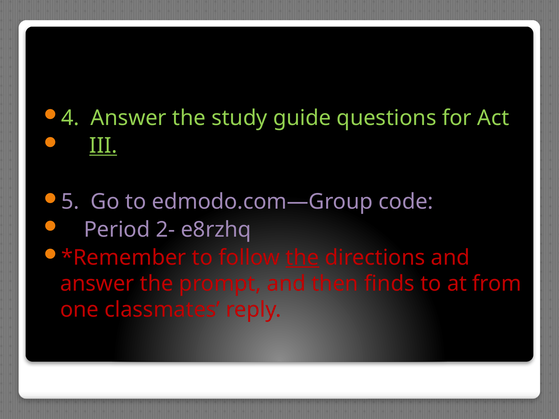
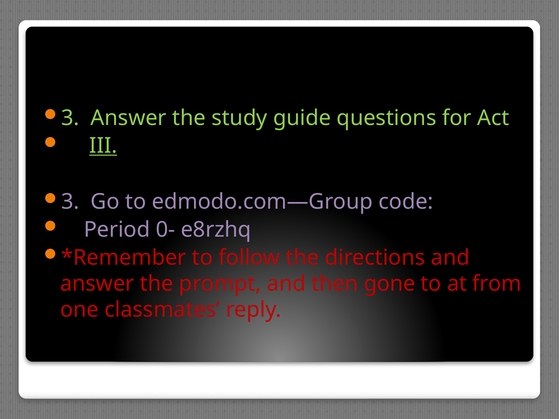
4: 4 -> 3 (70, 118)
5: 5 -> 3 (70, 202)
2-: 2- -> 0- (165, 230)
the underline: present -> none (302, 258)
finds: finds -> gone (390, 284)
